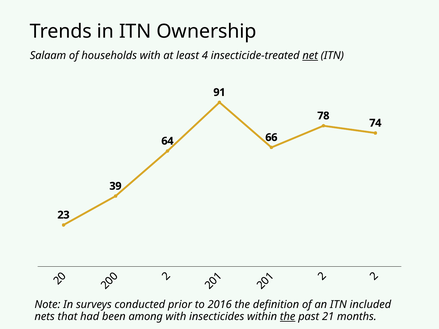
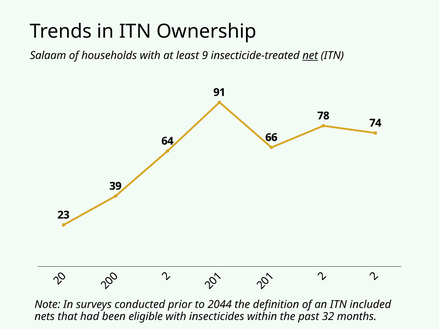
4: 4 -> 9 (205, 56)
2016: 2016 -> 2044 (220, 305)
among: among -> eligible (146, 317)
the underline: present -> none (288, 317)
21: 21 -> 32 (328, 317)
